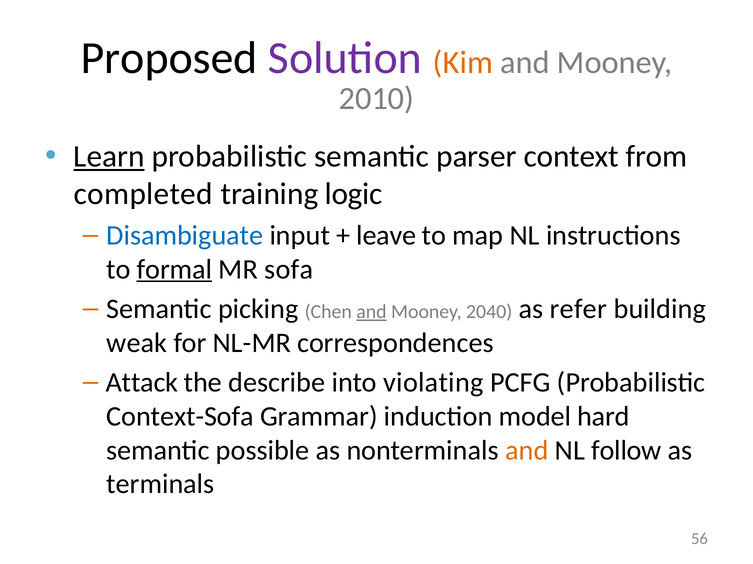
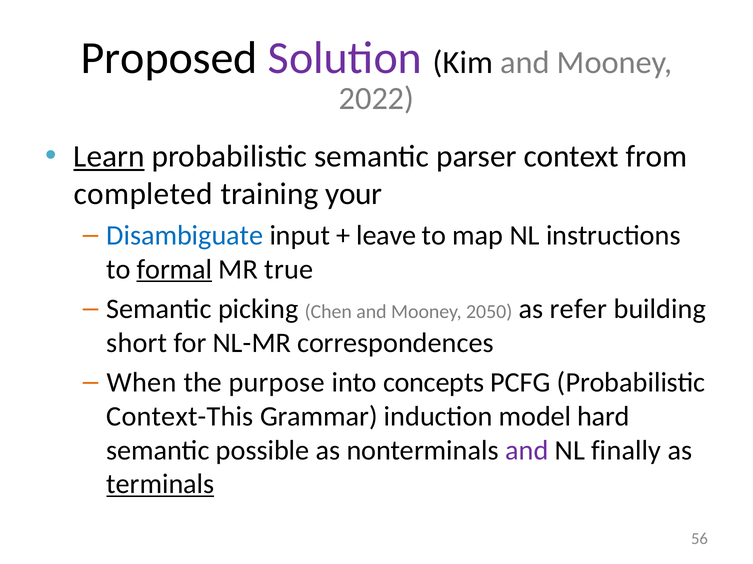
Kim colour: orange -> black (463, 63)
2010: 2010 -> 2022 (376, 99)
logic: logic -> your (354, 194)
sofa: sofa -> true (289, 270)
and underline: present -> none (371, 312)
2040: 2040 -> 2050 (489, 312)
weak: weak -> short (137, 343)
Attack: Attack -> When (142, 383)
describe: describe -> purpose (277, 383)
violating: violating -> concepts (434, 383)
Context-Sofa: Context-Sofa -> Context-This (180, 417)
and colour: orange -> purple (527, 451)
follow: follow -> finally (626, 451)
terminals underline: none -> present (160, 485)
